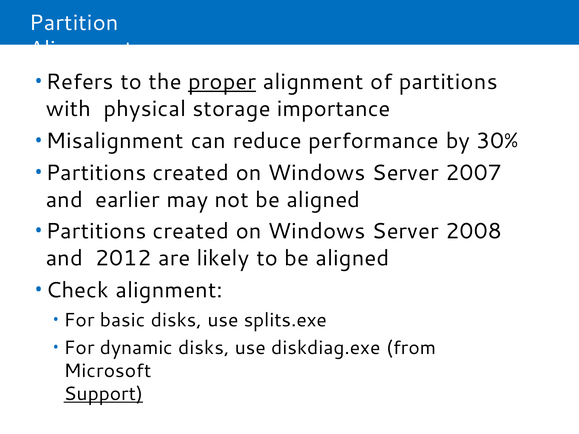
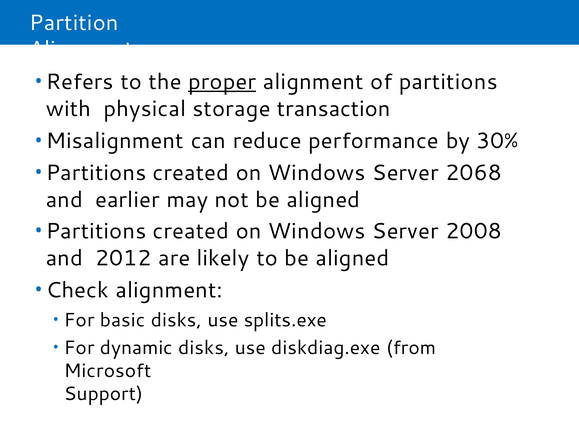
importance: importance -> transaction (334, 109)
2007: 2007 -> 2068 (474, 173)
Support underline: present -> none (103, 394)
